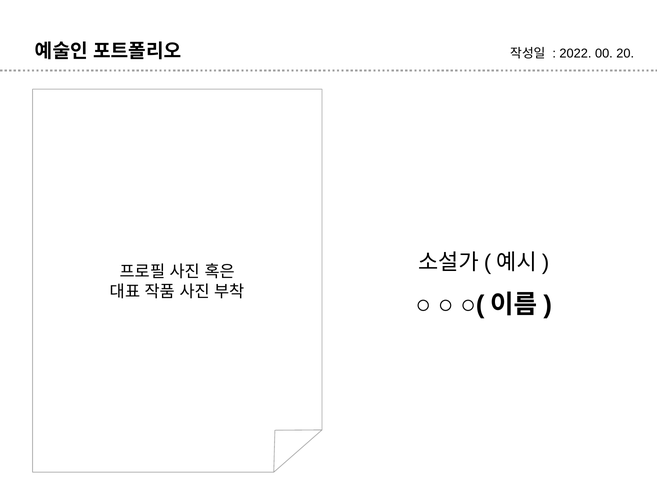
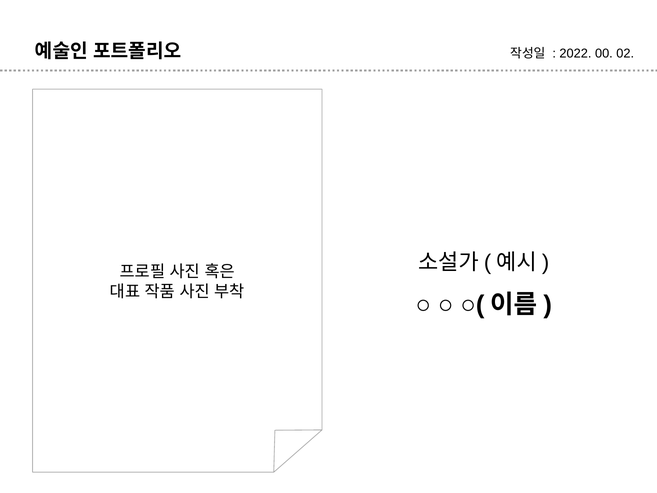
20: 20 -> 02 (625, 53)
